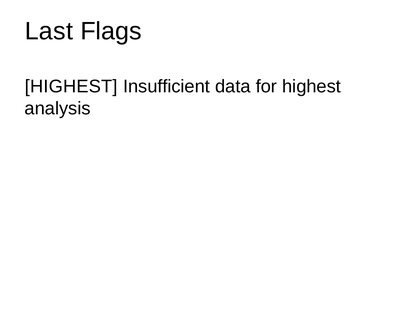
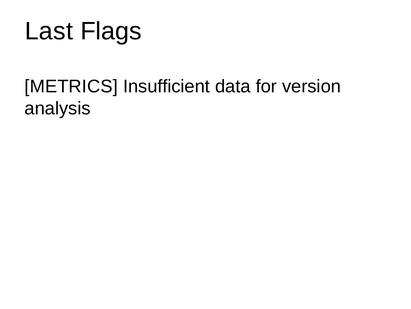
HIGHEST: HIGHEST -> METRICS (71, 86)
for highest: highest -> version (312, 86)
